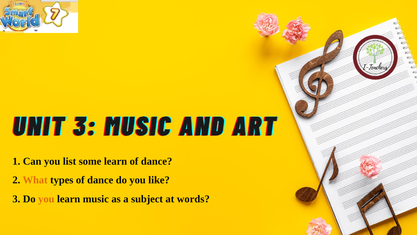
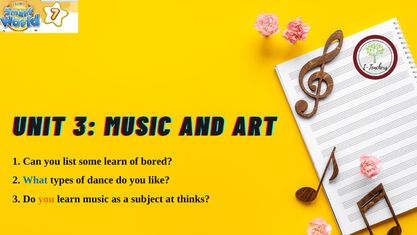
dance: dance -> bored (157, 161)
What colour: orange -> blue (35, 180)
words: words -> thinks (193, 199)
